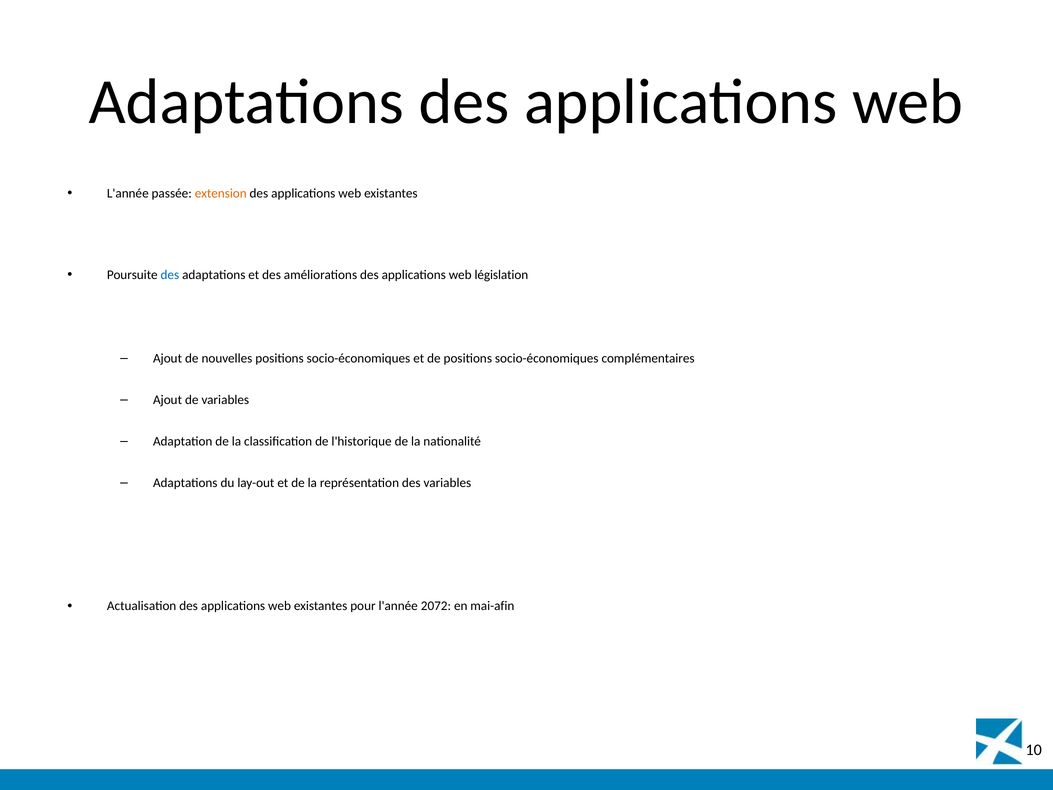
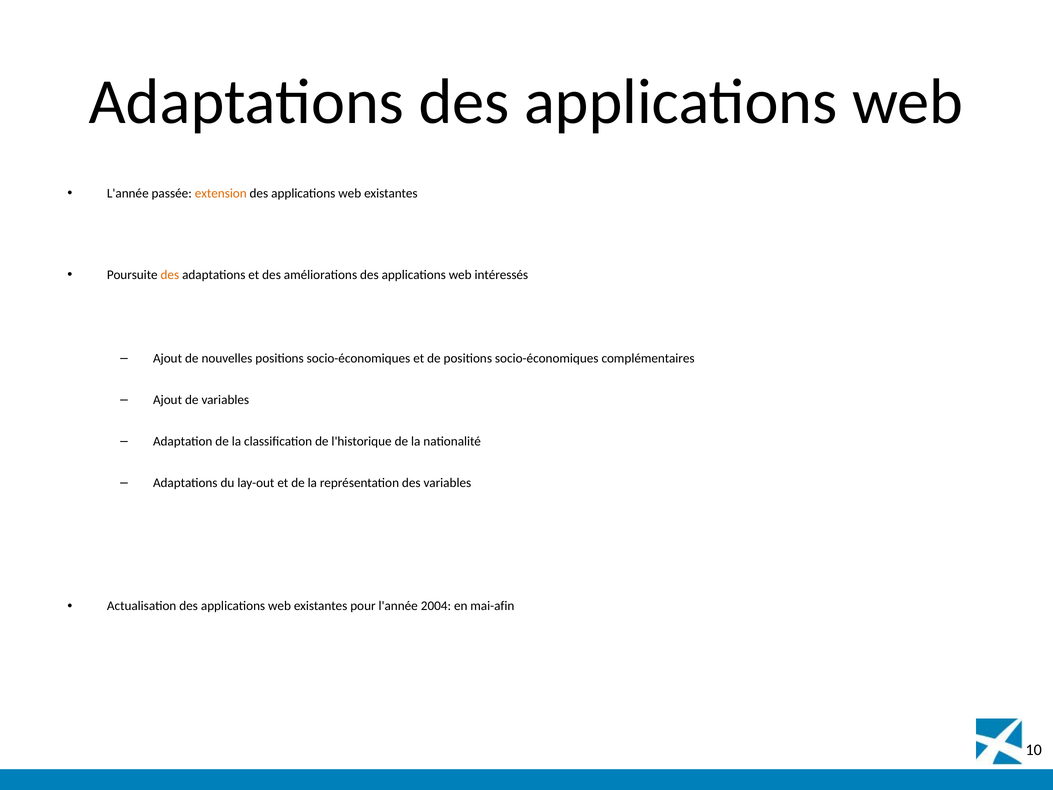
des colour: blue -> orange (170, 275)
législation: législation -> intéressés (501, 275)
2072: 2072 -> 2004 (436, 606)
